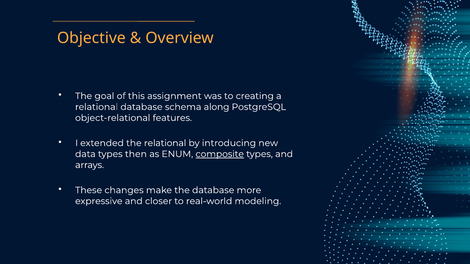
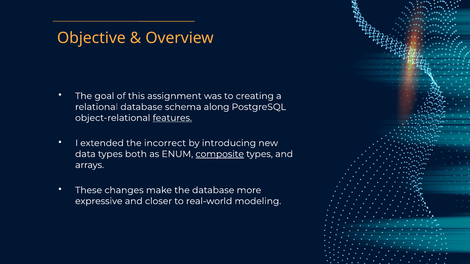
features underline: none -> present (172, 118)
the relational: relational -> incorrect (165, 143)
then: then -> both (136, 154)
